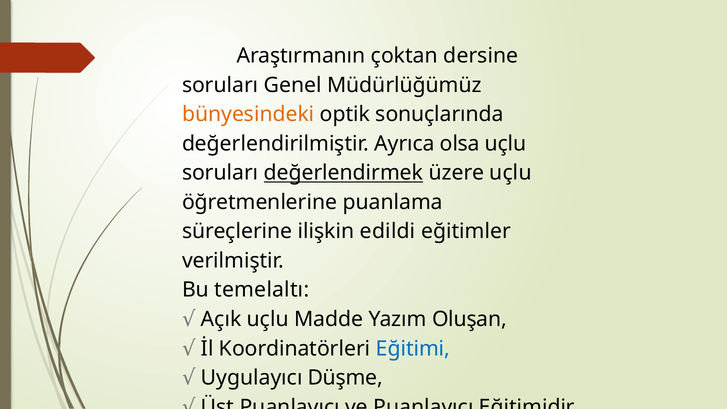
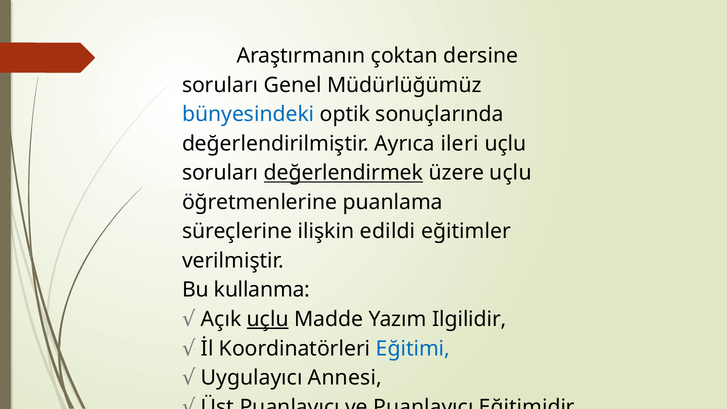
bünyesindeki colour: orange -> blue (248, 114)
olsa: olsa -> ileri (460, 144)
temelaltı: temelaltı -> kullanma (262, 290)
uçlu underline: none -> present (268, 319)
Oluşan: Oluşan -> Ilgilidir (469, 319)
Düşme: Düşme -> Annesi (345, 378)
